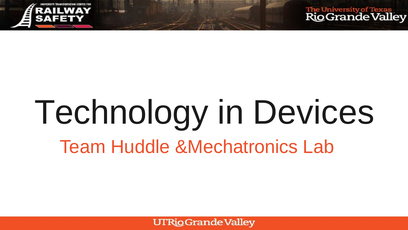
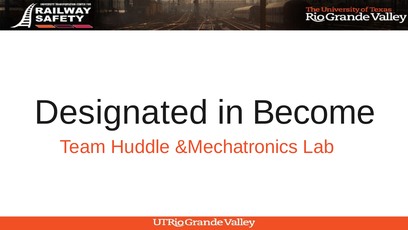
Technology: Technology -> Designated (121, 112)
Devices: Devices -> Become (314, 112)
